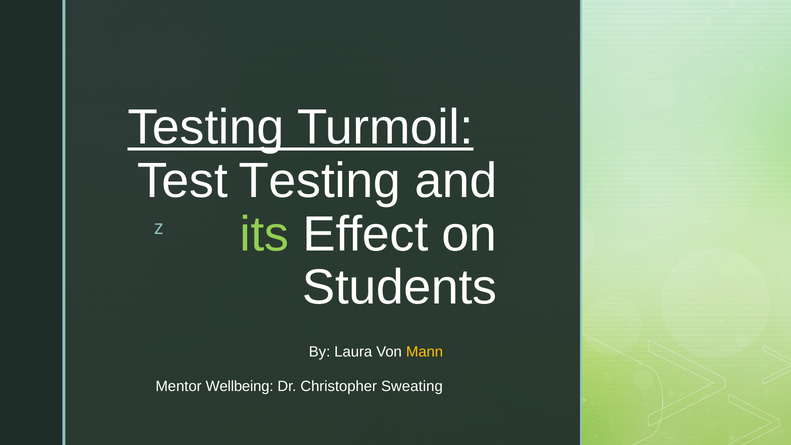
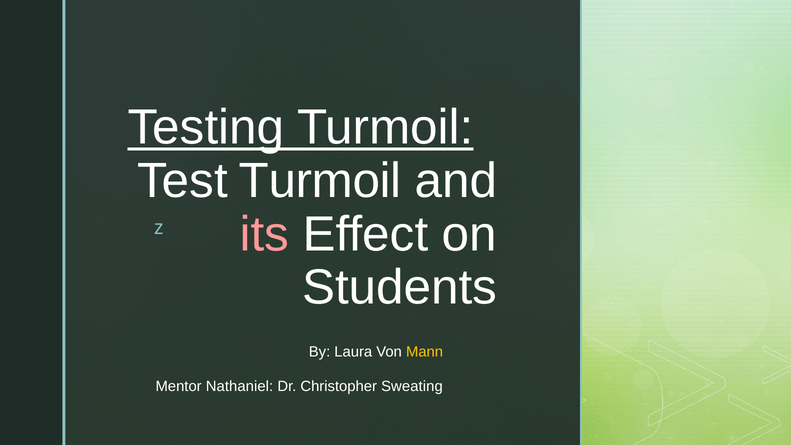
Test Testing: Testing -> Turmoil (320, 181)
its colour: light green -> pink (264, 234)
Wellbeing: Wellbeing -> Nathaniel (239, 387)
